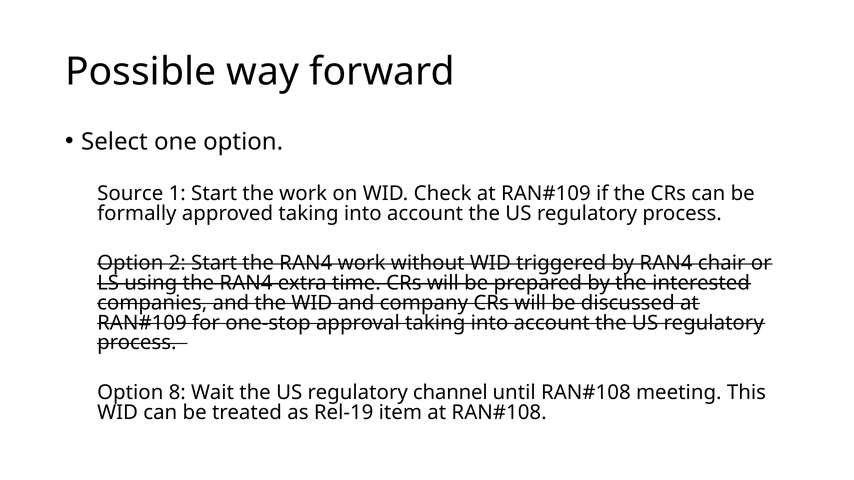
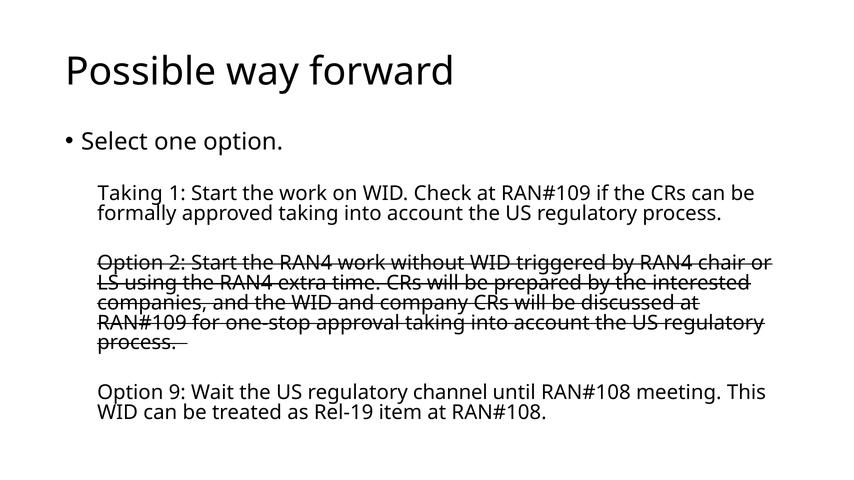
Source: Source -> Taking (130, 194)
8: 8 -> 9 (177, 393)
